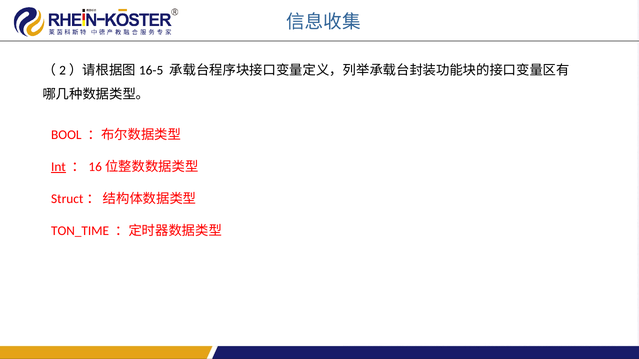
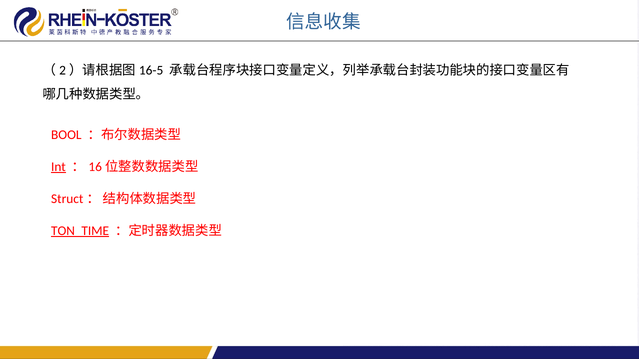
TON_TIME underline: none -> present (80, 231)
